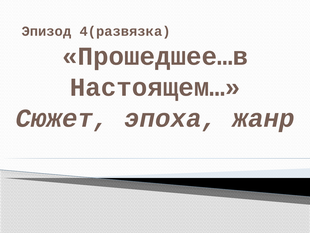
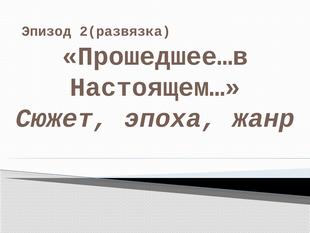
4(развязка: 4(развязка -> 2(развязка (125, 31)
